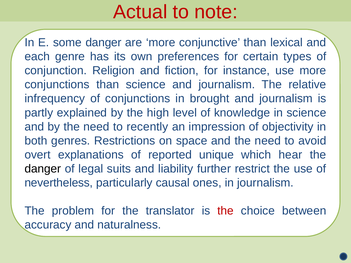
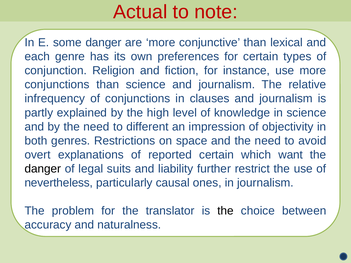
brought: brought -> clauses (210, 99)
recently: recently -> different (147, 127)
reported unique: unique -> certain (217, 155)
hear: hear -> want (291, 155)
the colour: red -> black (226, 211)
